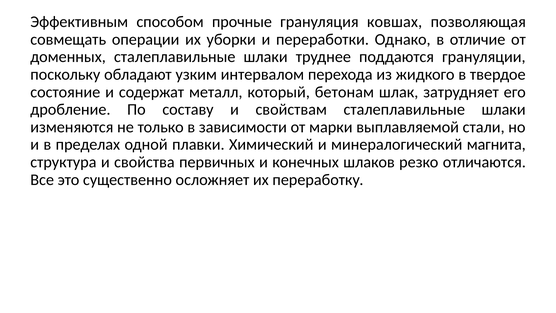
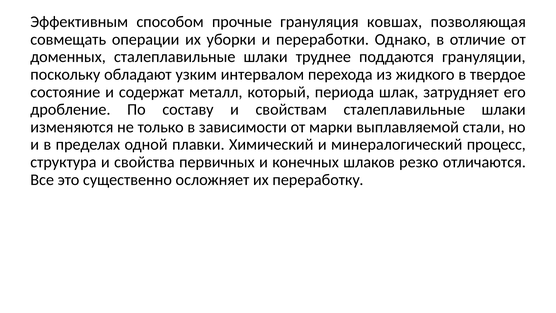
бетонам: бетонам -> периода (344, 92)
магнита: магнита -> процесс (496, 144)
